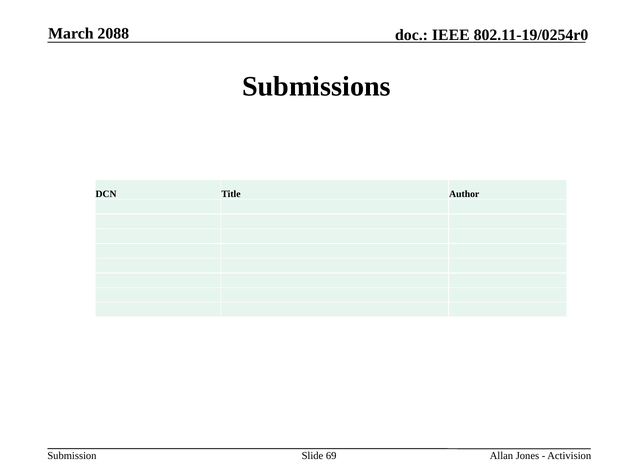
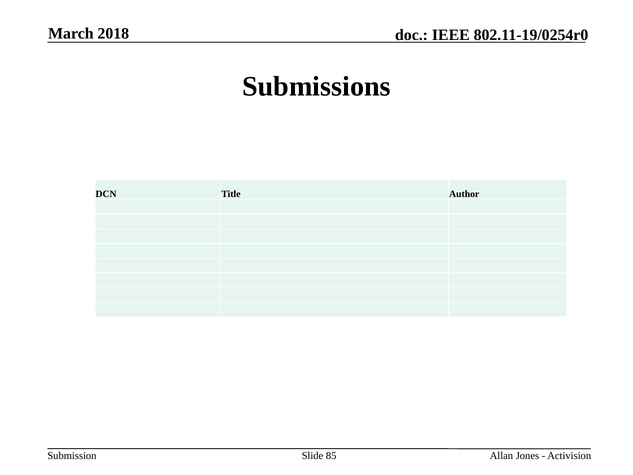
2088: 2088 -> 2018 (113, 34)
69: 69 -> 85 (331, 455)
